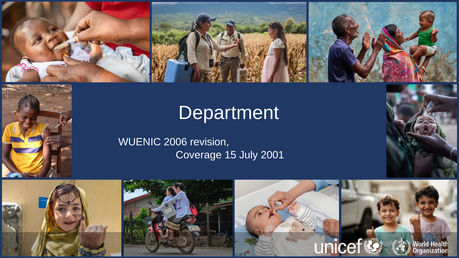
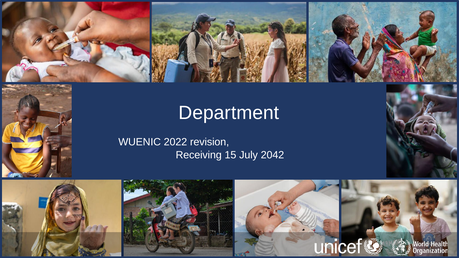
2006: 2006 -> 2022 (175, 142)
Coverage: Coverage -> Receiving (199, 155)
2001: 2001 -> 2042 (272, 155)
